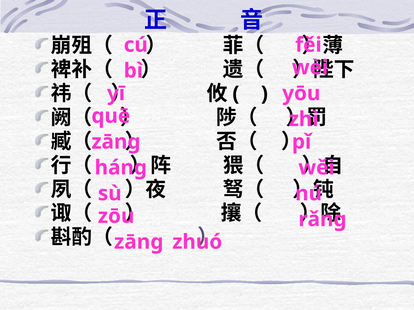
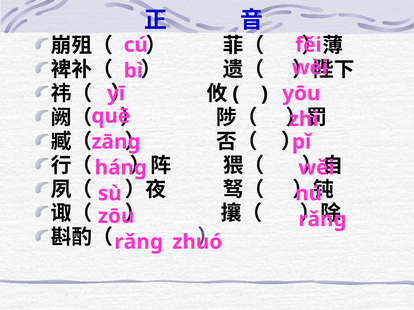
zāng: zāng -> rǎng (139, 242)
